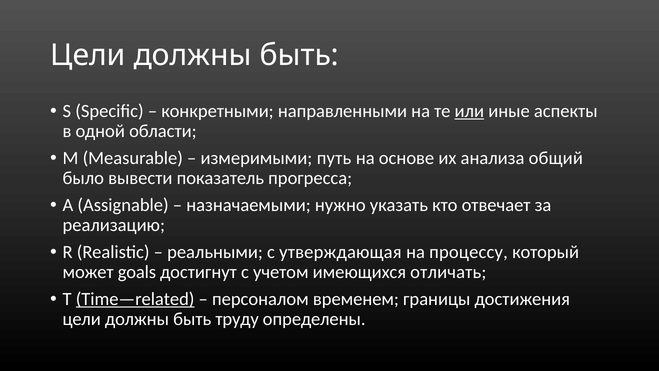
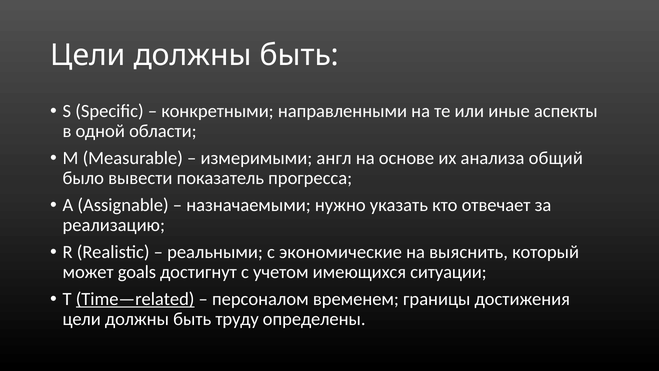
или underline: present -> none (469, 111)
путь: путь -> англ (334, 158)
утверждающая: утверждающая -> экономические (340, 252)
процессу: процессу -> выяснить (469, 252)
отличать: отличать -> ситуации (448, 272)
